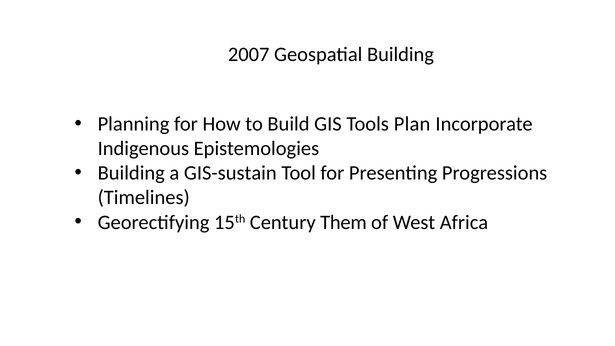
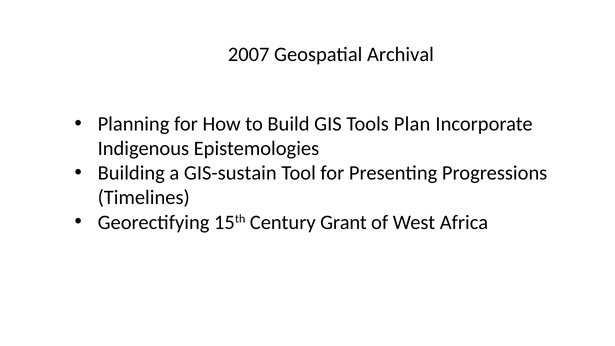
Geospatial Building: Building -> Archival (400, 54)
Them: Them -> Grant (344, 222)
